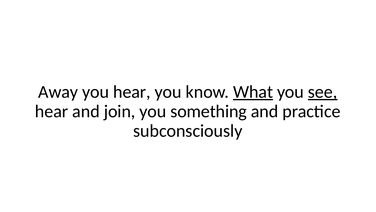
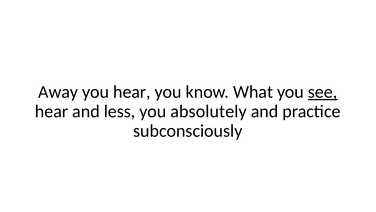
What underline: present -> none (253, 92)
join: join -> less (120, 111)
something: something -> absolutely (209, 111)
